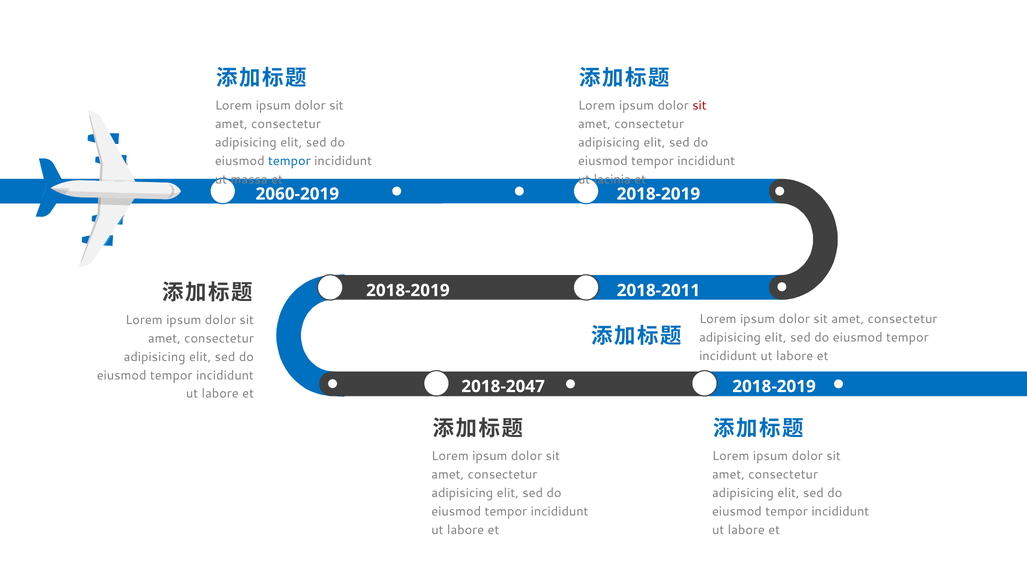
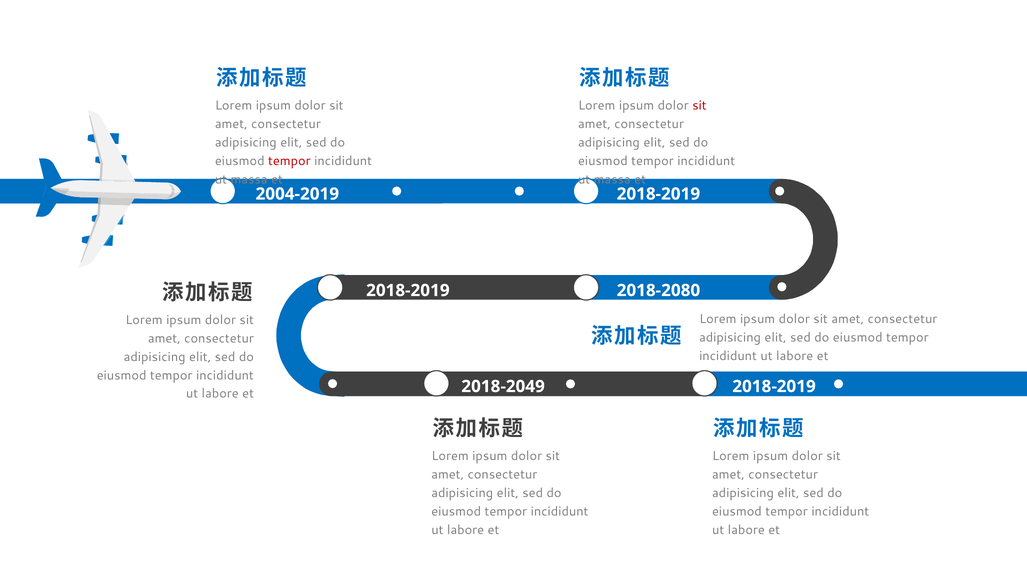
tempor colour: blue -> red (289, 161)
lacinia: lacinia -> massa (612, 180)
2060-2019: 2060-2019 -> 2004-2019 (297, 194)
2018-2011: 2018-2011 -> 2018-2080 (658, 290)
2018-2047: 2018-2047 -> 2018-2049 (503, 386)
